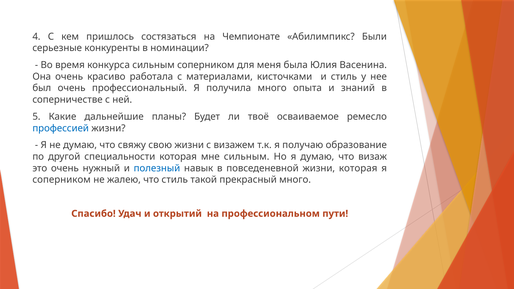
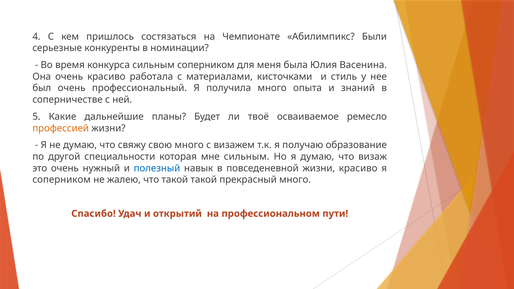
профессией colour: blue -> orange (61, 128)
свою жизни: жизни -> много (189, 145)
жизни которая: которая -> красиво (358, 168)
что стиль: стиль -> такой (175, 180)
